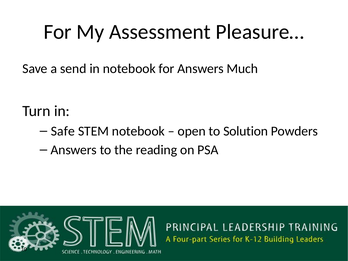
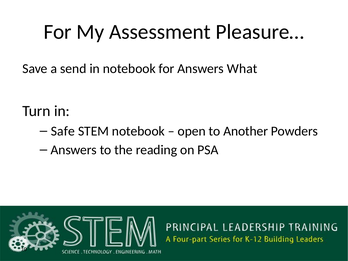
Much: Much -> What (242, 69)
Solution: Solution -> Another (246, 131)
